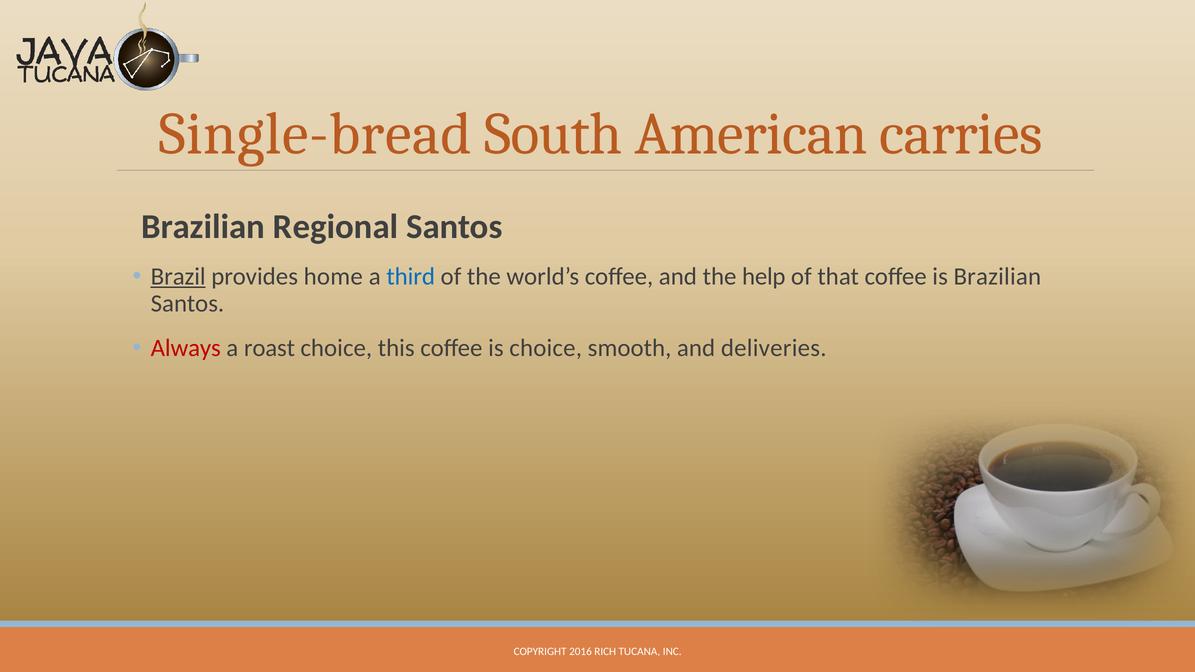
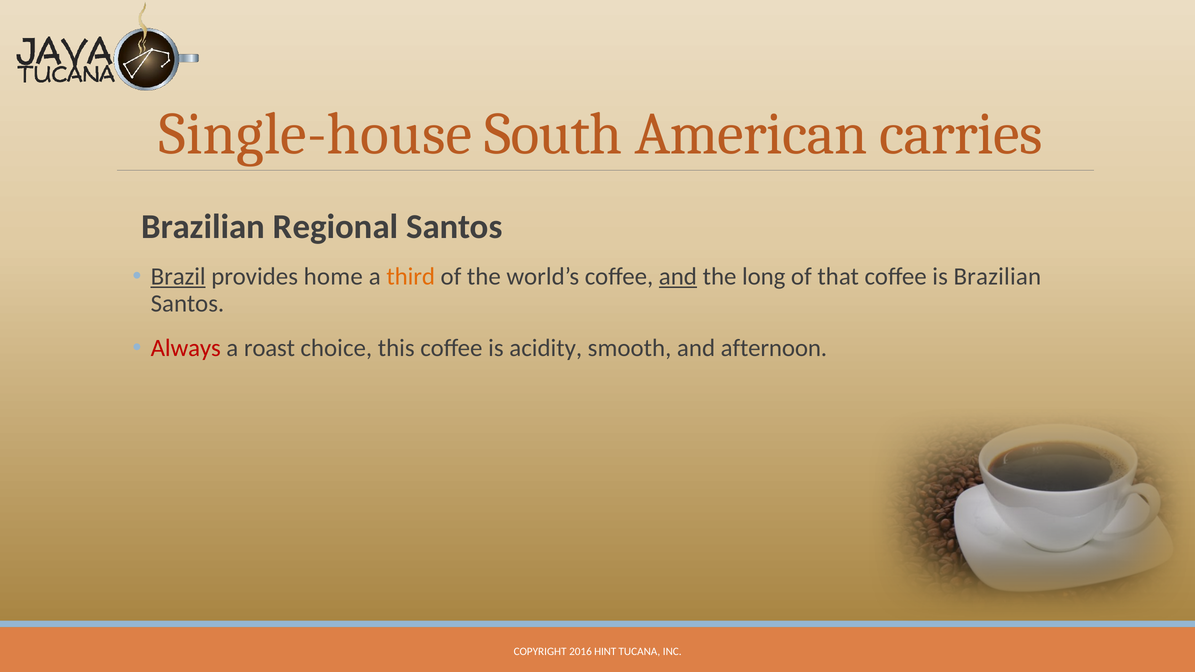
Single-bread: Single-bread -> Single-house (315, 134)
third colour: blue -> orange (411, 277)
and underline: none -> present (678, 277)
help: help -> long (764, 277)
is choice: choice -> acidity (546, 348)
deliveries: deliveries -> afternoon (774, 348)
RICH: RICH -> HINT (605, 652)
